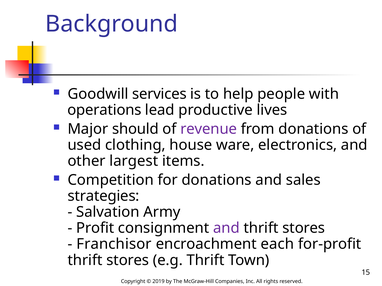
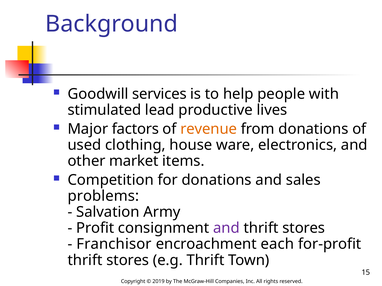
operations: operations -> stimulated (104, 110)
should: should -> factors (135, 129)
revenue colour: purple -> orange (209, 129)
largest: largest -> market (134, 161)
strategies: strategies -> problems (103, 196)
